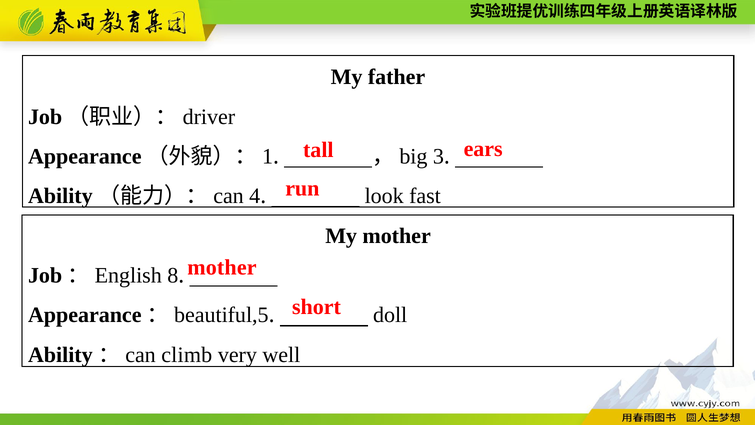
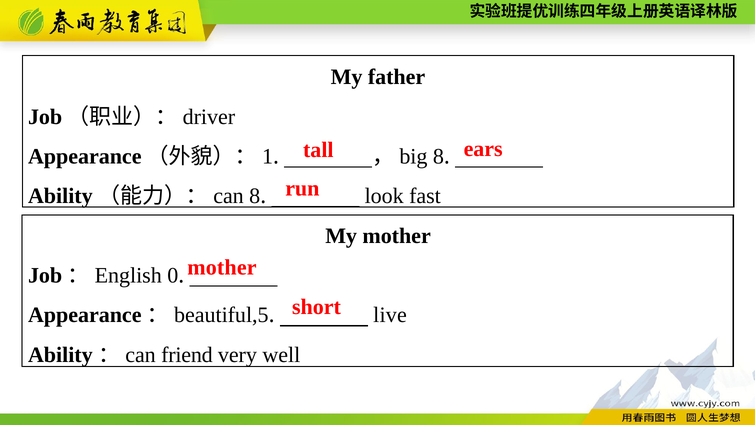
3: 3 -> 8 (438, 156)
4: 4 -> 8 (255, 196)
8: 8 -> 0 (173, 275)
doll: doll -> live (390, 315)
climb: climb -> friend (187, 355)
